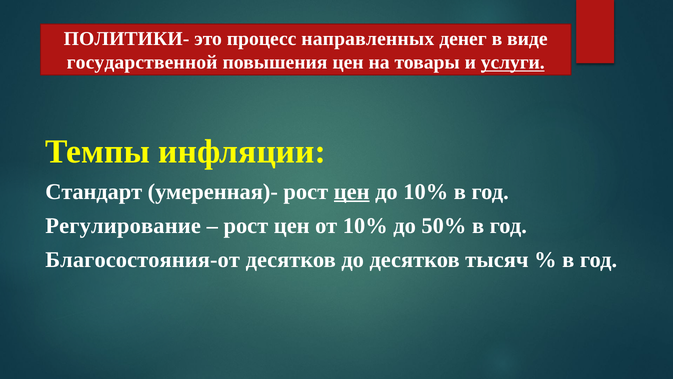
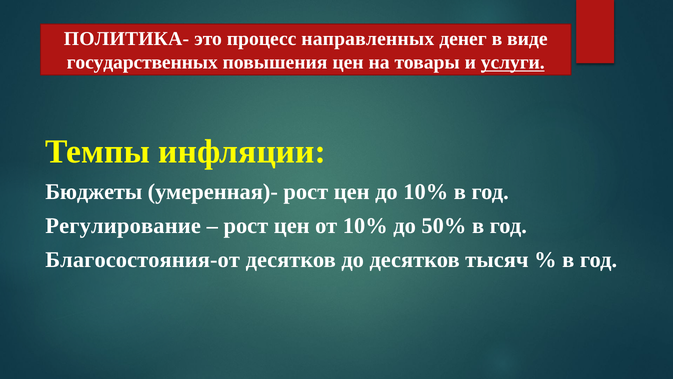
ПОЛИТИКИ-: ПОЛИТИКИ- -> ПОЛИТИКА- (126, 39)
государственной: государственной -> государственных (142, 62)
Стандарт: Стандарт -> Бюджеты (94, 191)
цен underline: present -> none (352, 191)
